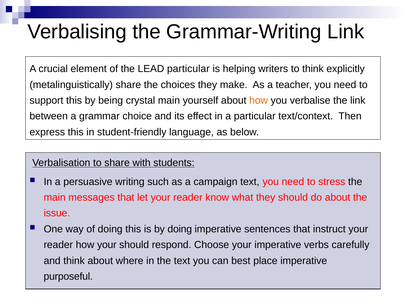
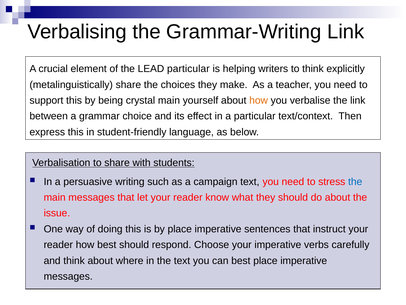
the colour: black -> blue (355, 181)
by doing: doing -> place (180, 229)
how your: your -> best (107, 245)
purposeful: purposeful -> messages (68, 276)
